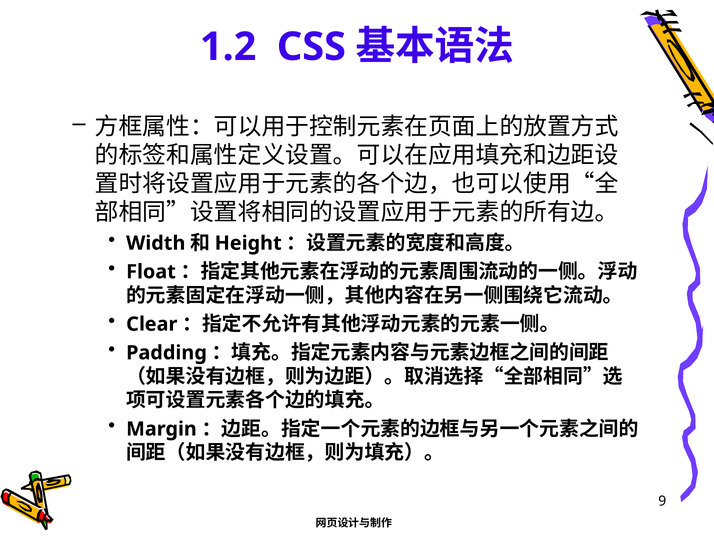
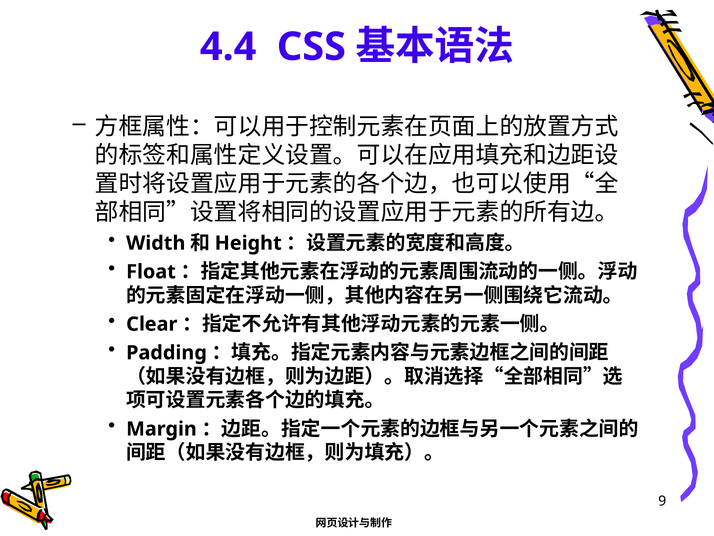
1.2: 1.2 -> 4.4 (228, 47)
